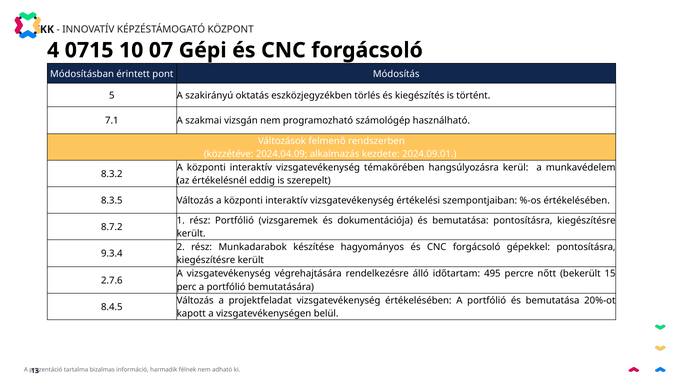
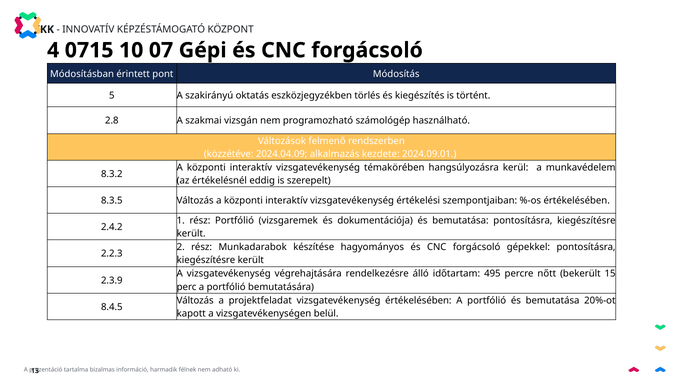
7.1: 7.1 -> 2.8 (112, 121)
8.7.2: 8.7.2 -> 2.4.2 (112, 227)
9.3.4: 9.3.4 -> 2.2.3 (112, 254)
2.7.6: 2.7.6 -> 2.3.9 (112, 280)
